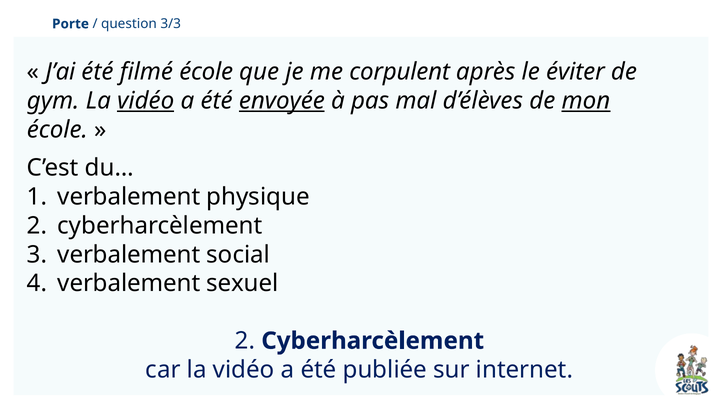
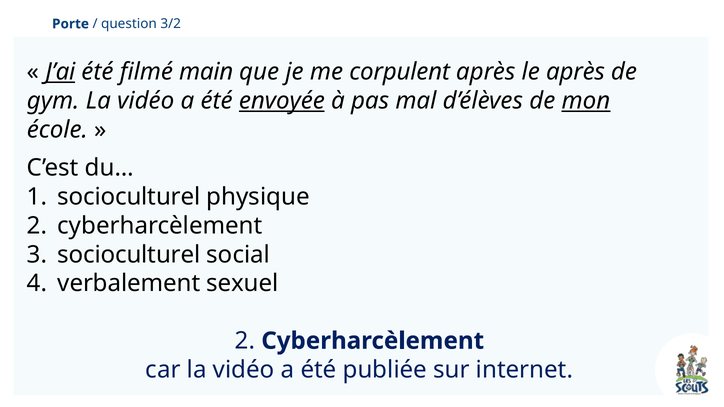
3/3: 3/3 -> 3/2 (171, 24)
J’ai underline: none -> present (60, 72)
filmé école: école -> main (206, 72)
le éviter: éviter -> après (576, 72)
vidéo underline: present -> none (146, 101)
verbalement: verbalement -> socioculturel (129, 197)
verbalement: verbalement -> socioculturel (129, 255)
